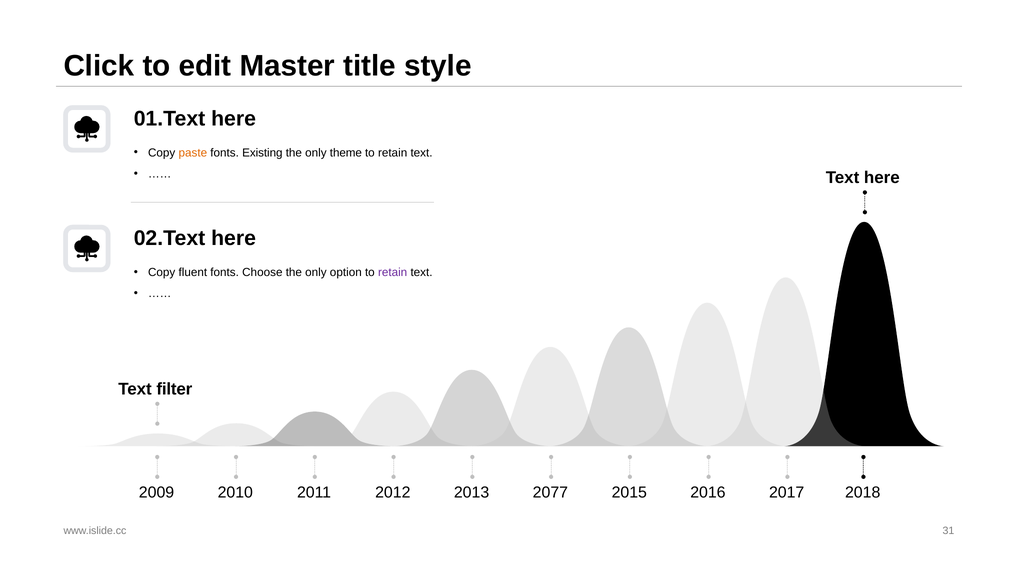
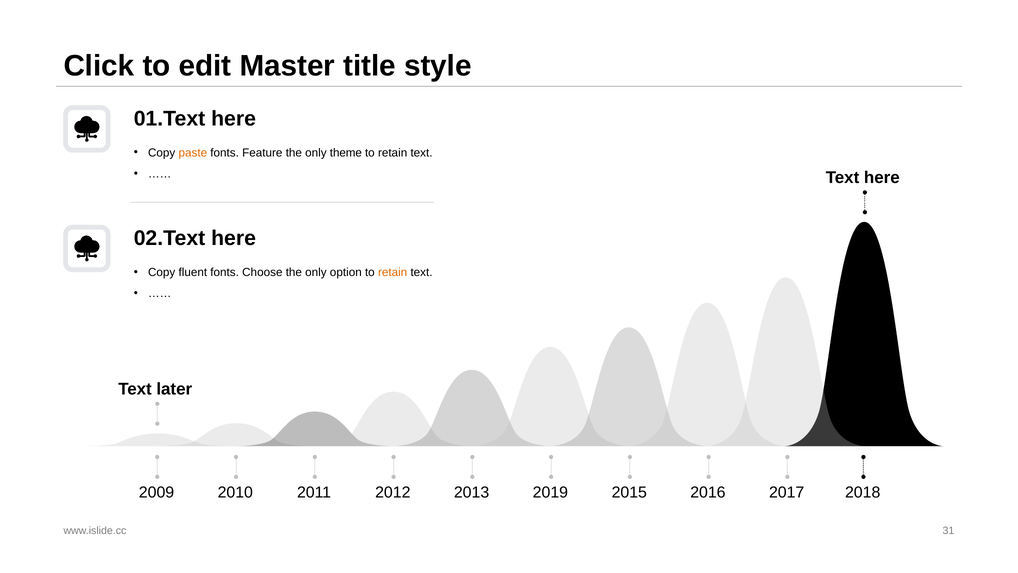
Existing: Existing -> Feature (262, 153)
retain colour: purple -> orange (393, 272)
filter: filter -> later (174, 389)
2077: 2077 -> 2019 (550, 492)
